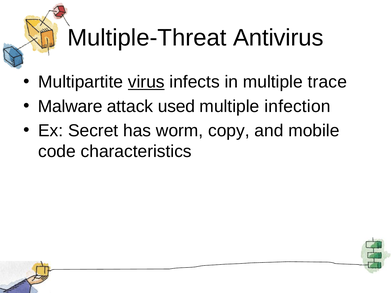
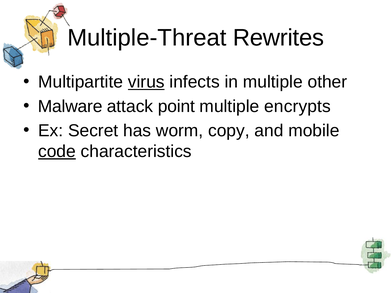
Antivirus: Antivirus -> Rewrites (278, 38)
trace: trace -> other (327, 82)
used: used -> point (176, 106)
infection: infection -> encrypts (297, 106)
code underline: none -> present (57, 152)
